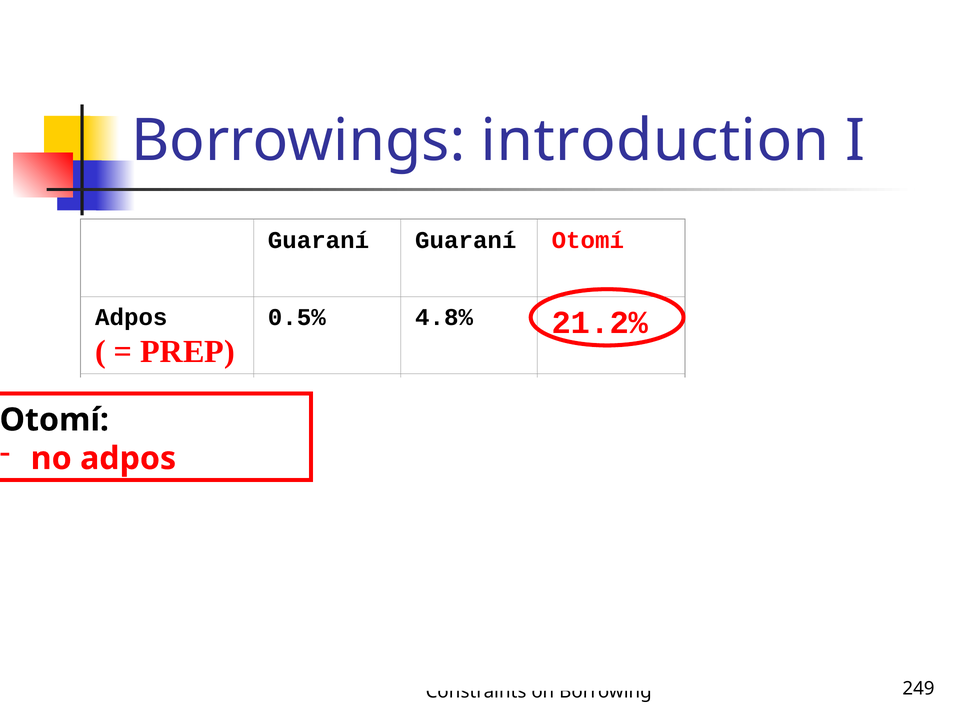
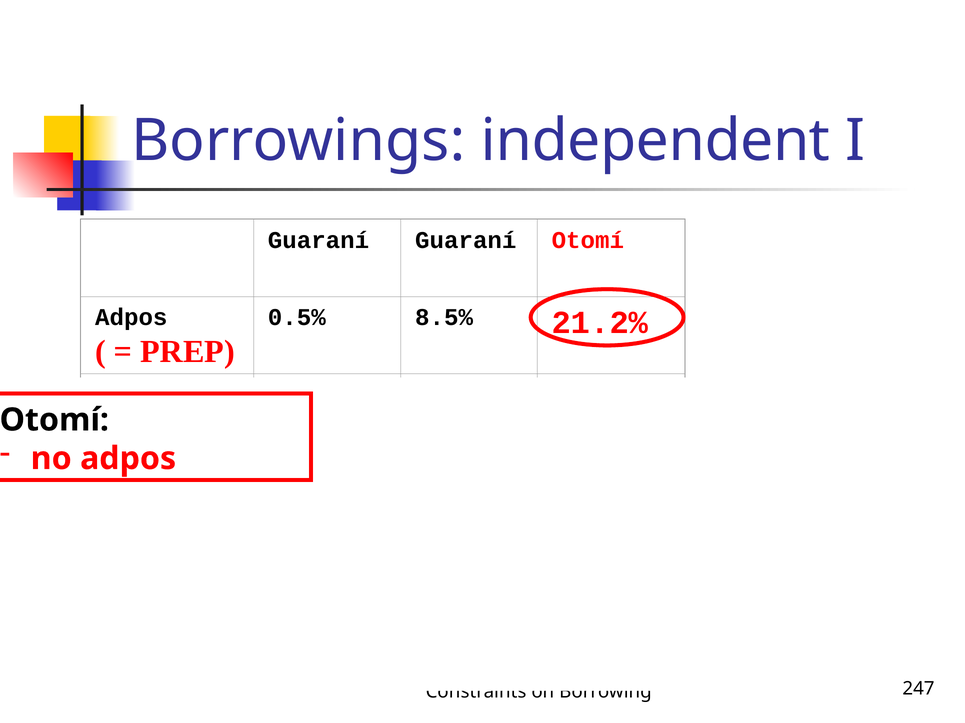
introduction: introduction -> independent (656, 141)
4.8%: 4.8% -> 8.5% (444, 318)
249: 249 -> 247 (918, 689)
